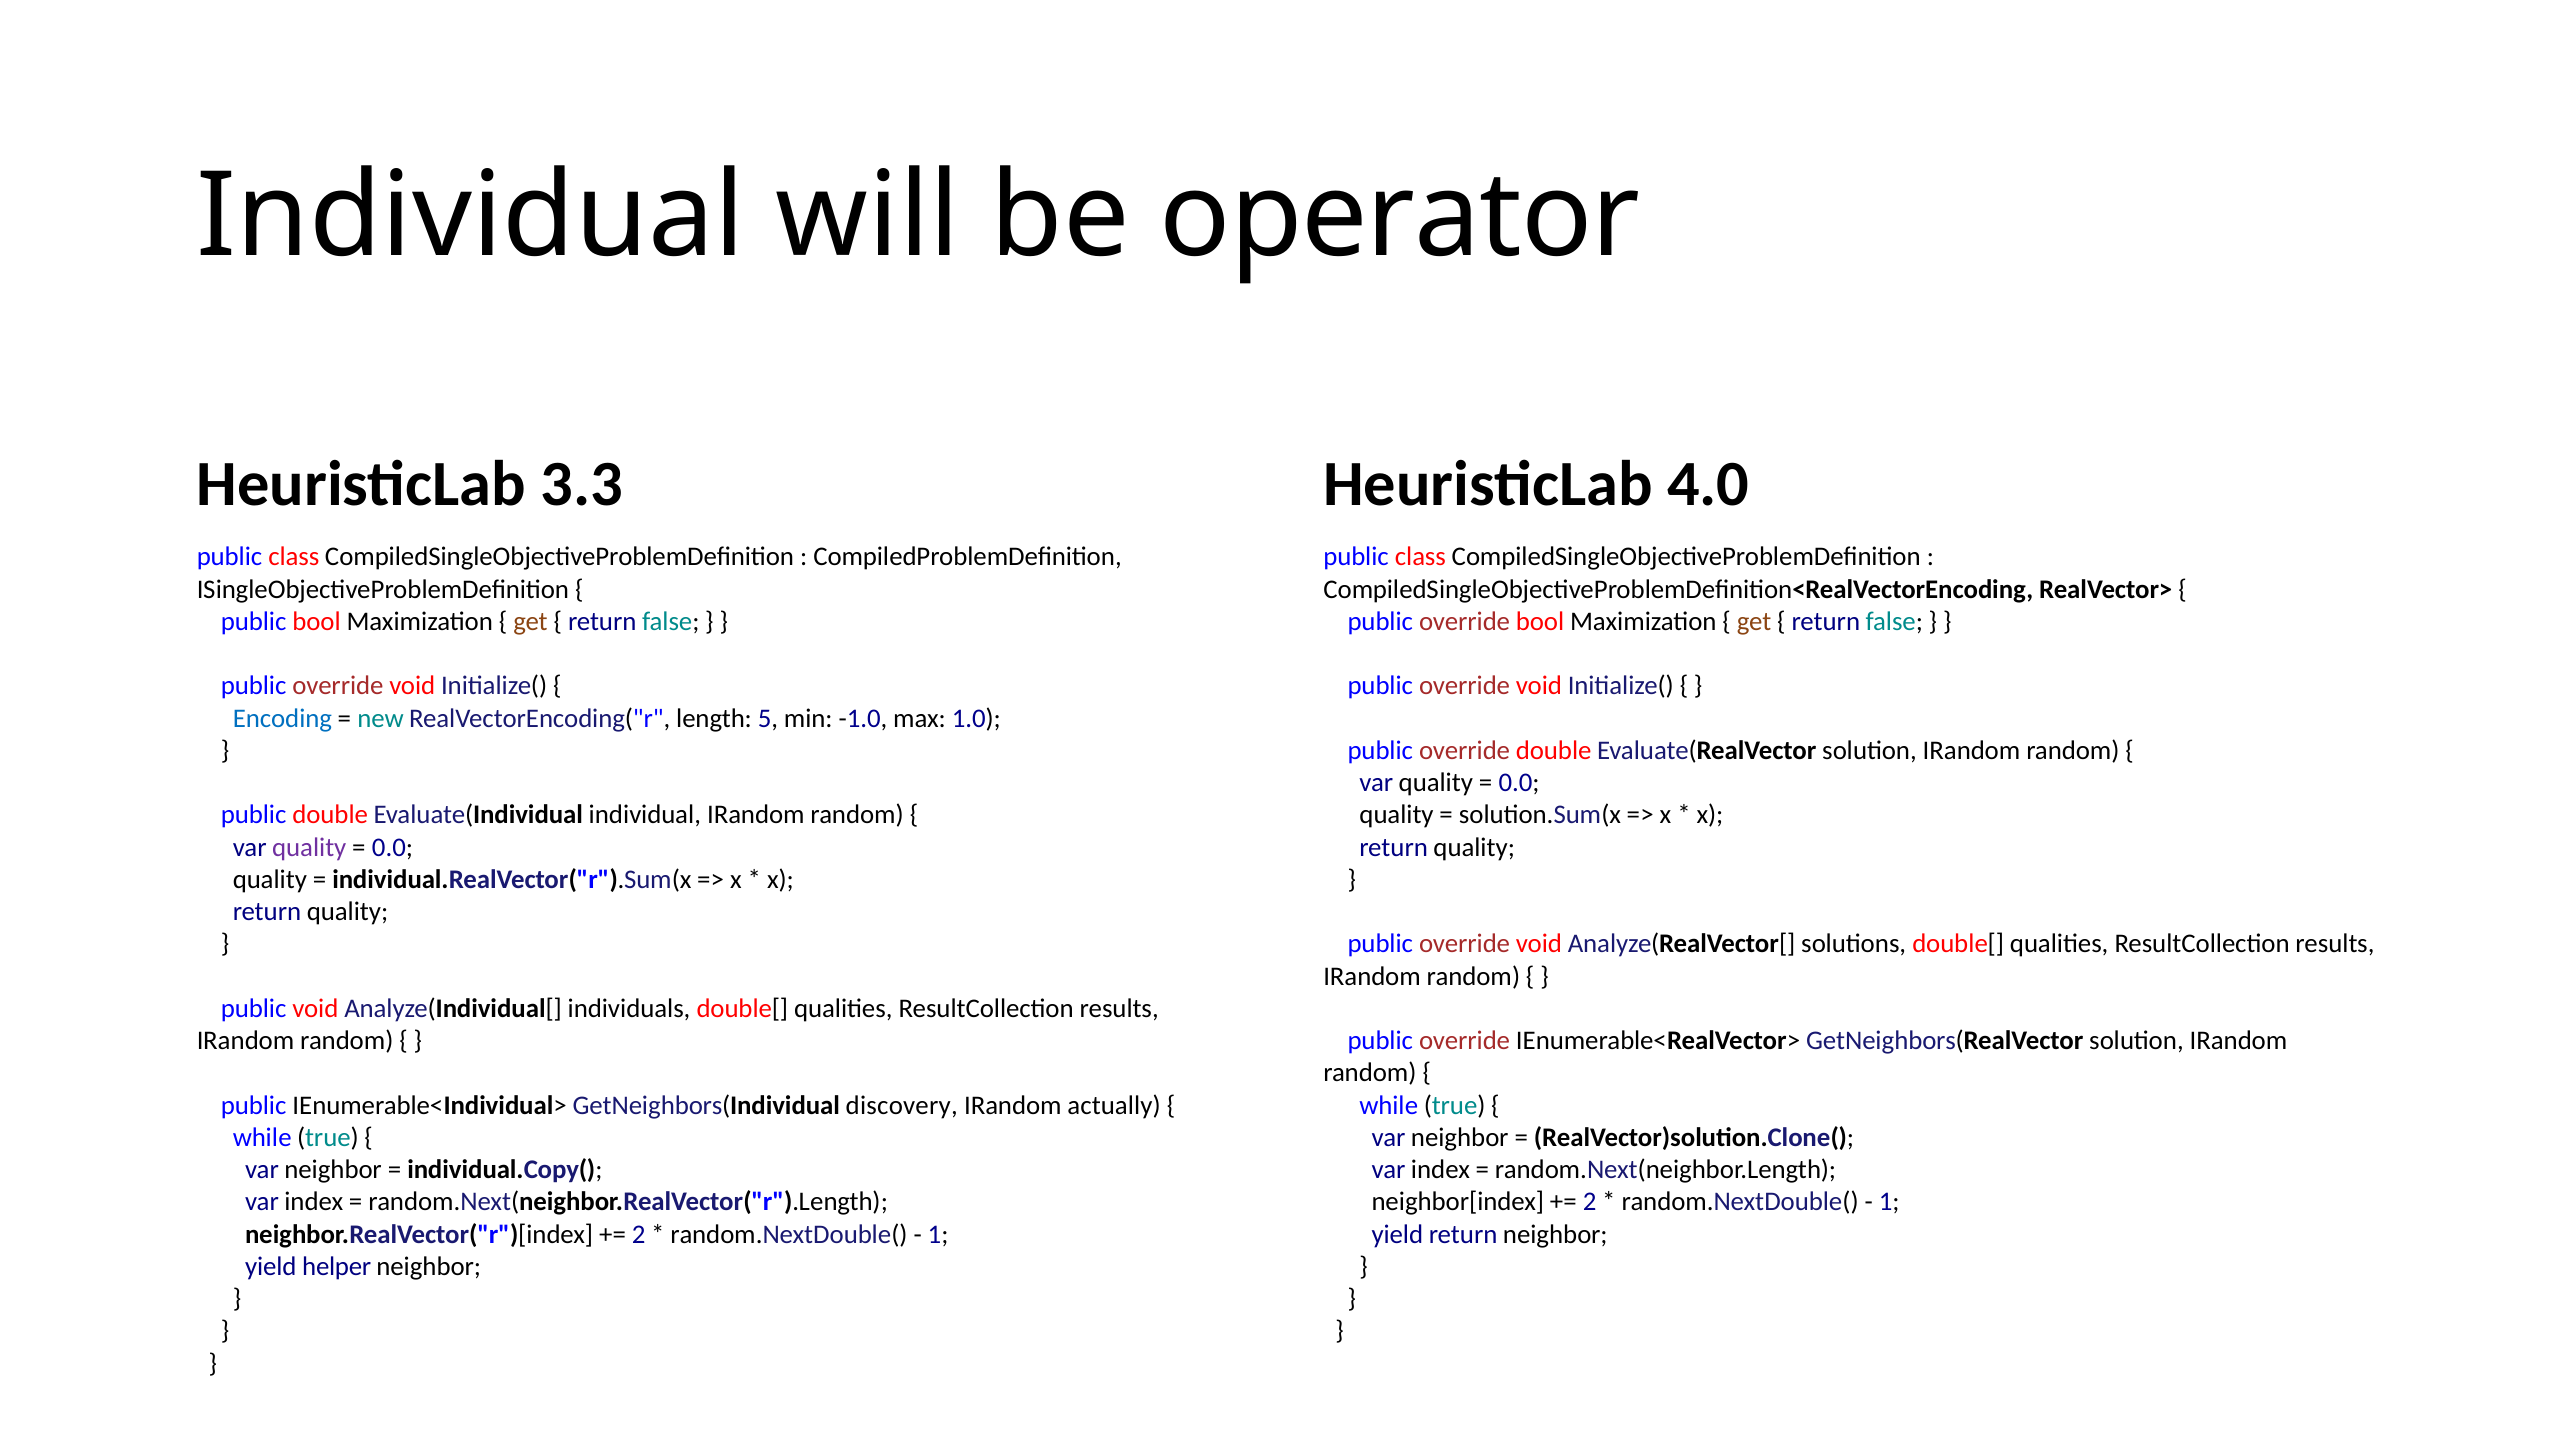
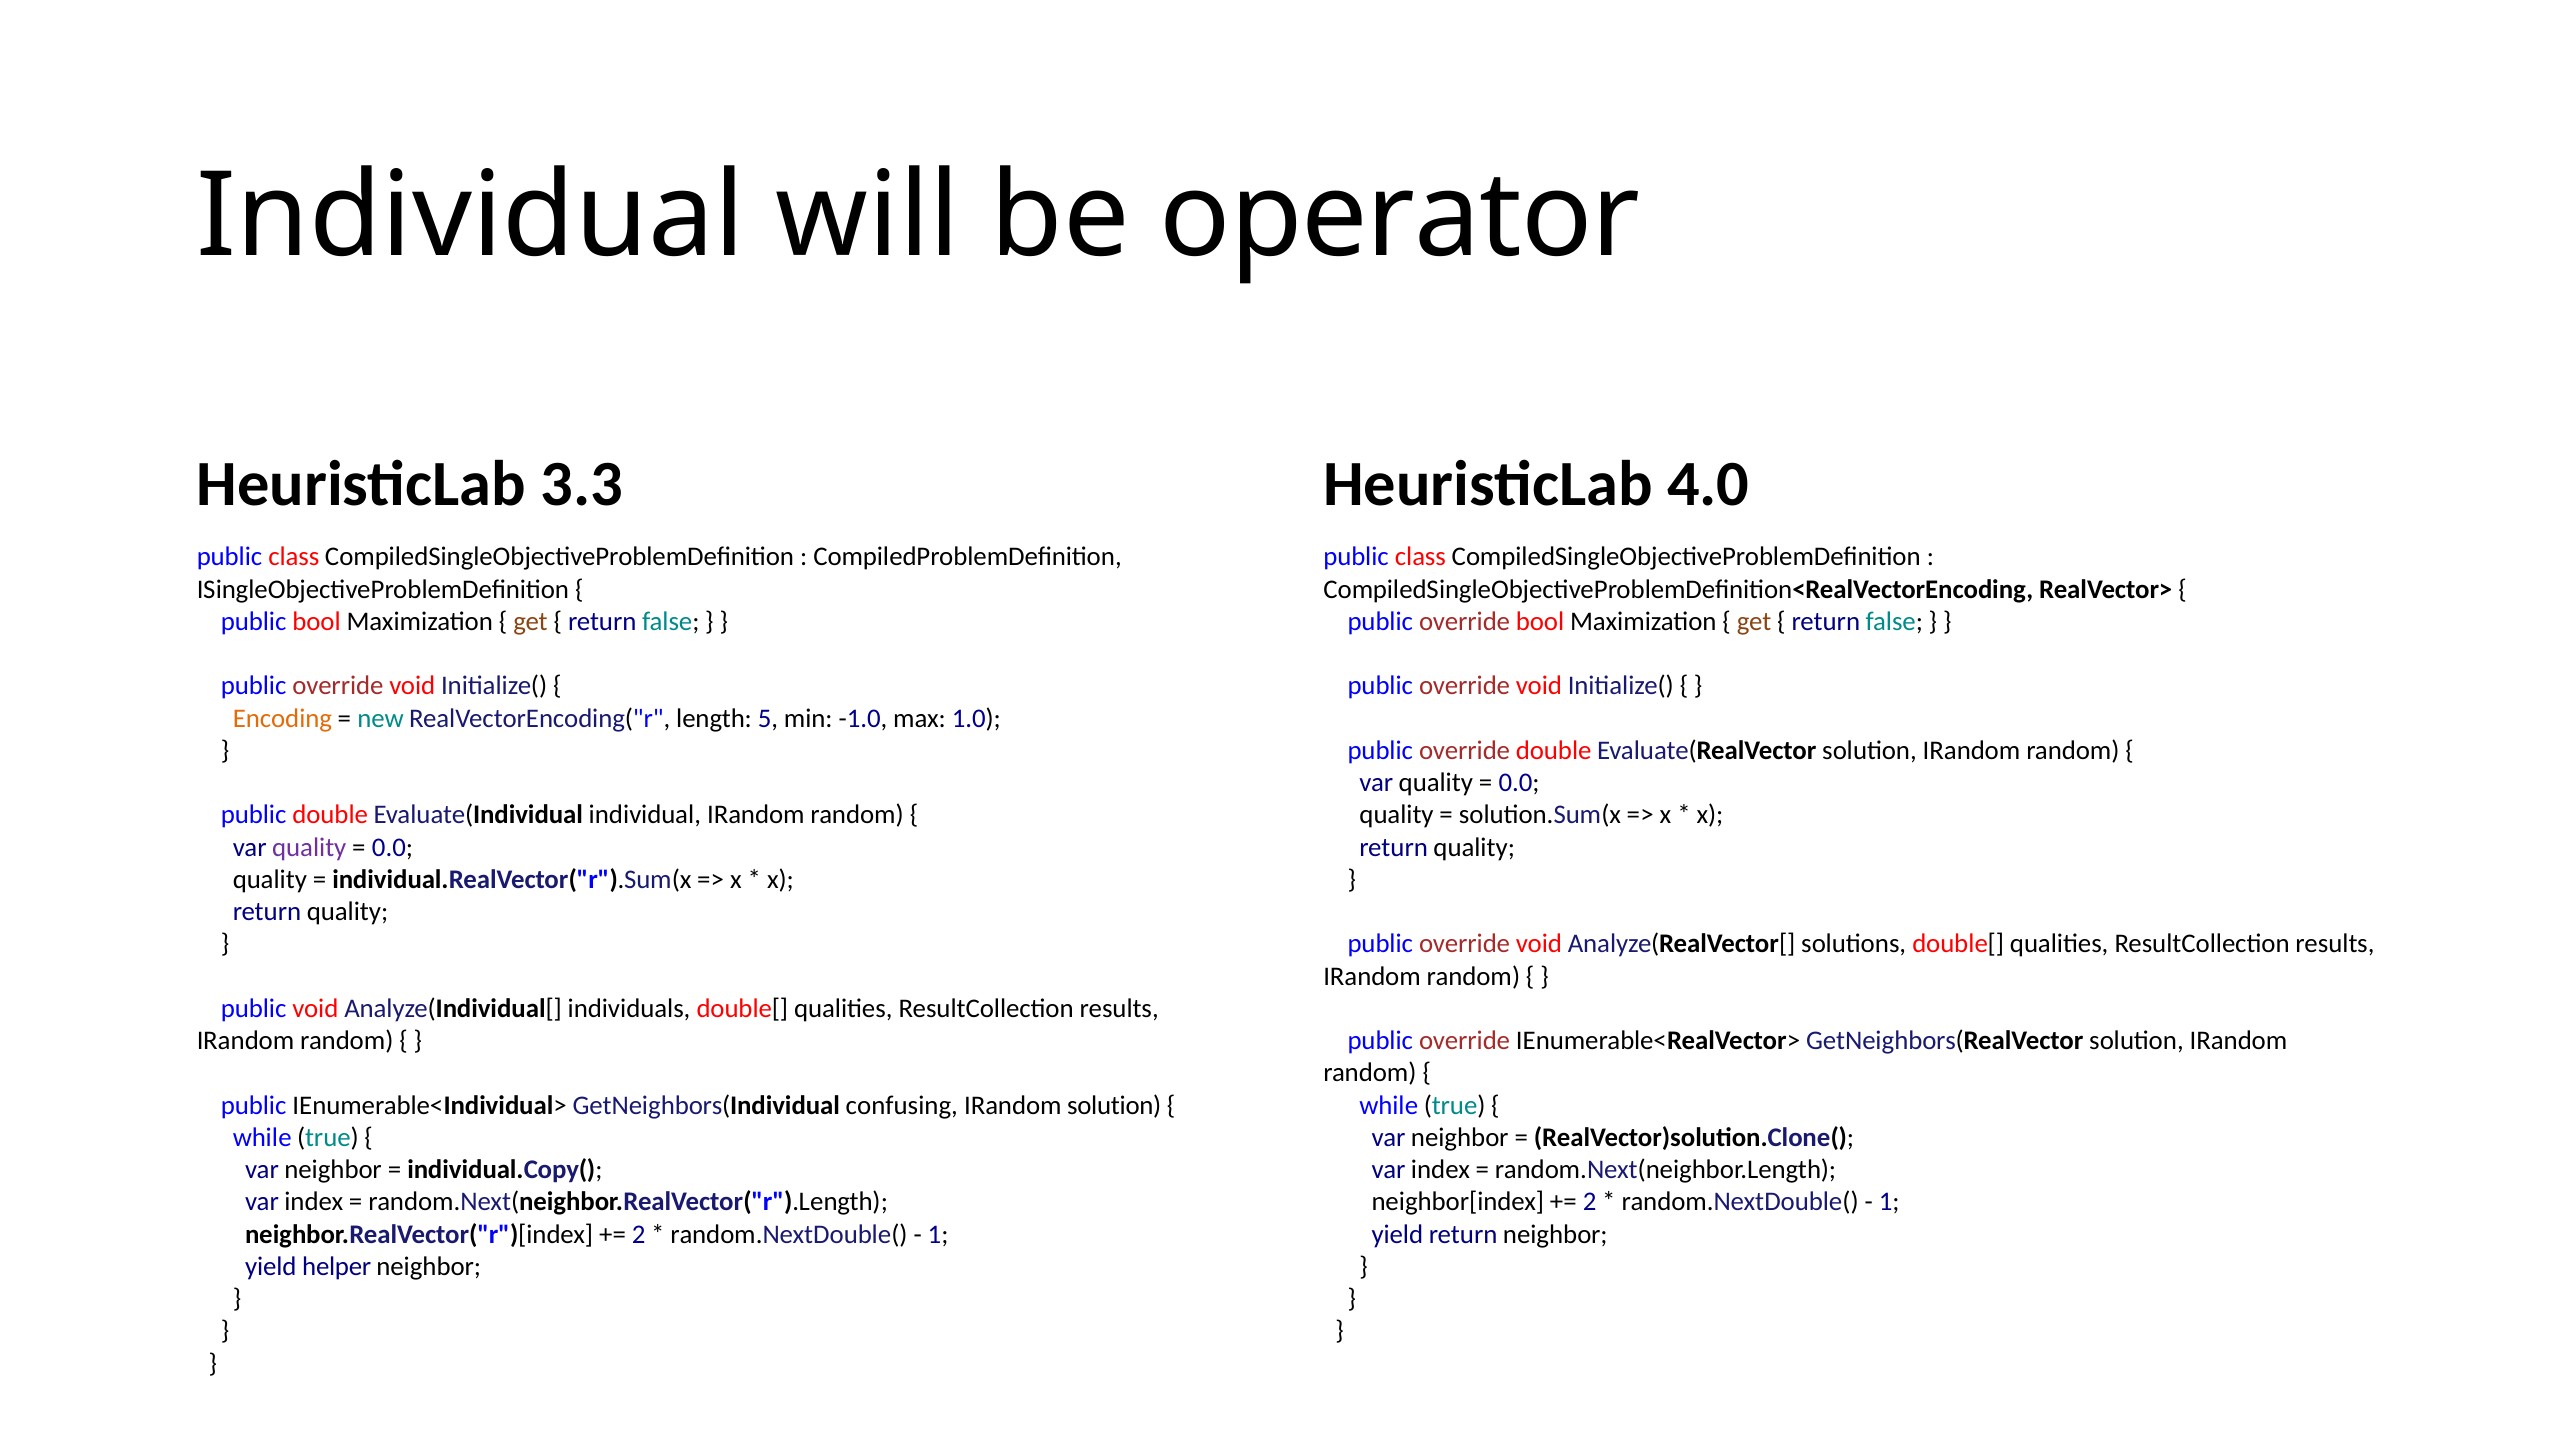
Encoding colour: blue -> orange (282, 718)
discovery: discovery -> confusing (902, 1105)
IRandom actually: actually -> solution (1114, 1105)
